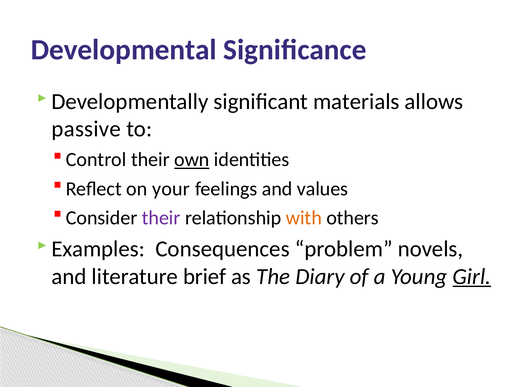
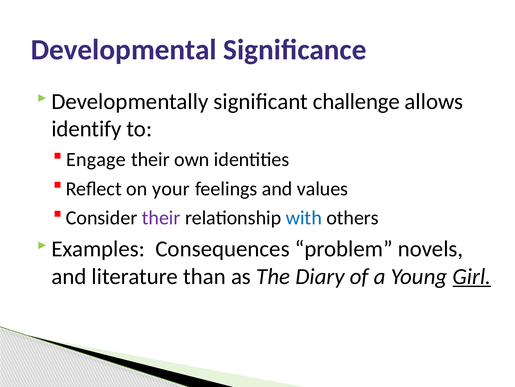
materials: materials -> challenge (356, 101)
passive: passive -> identify (86, 129)
Control: Control -> Engage (96, 159)
own underline: present -> none (192, 159)
with colour: orange -> blue (304, 217)
brief: brief -> than (204, 276)
